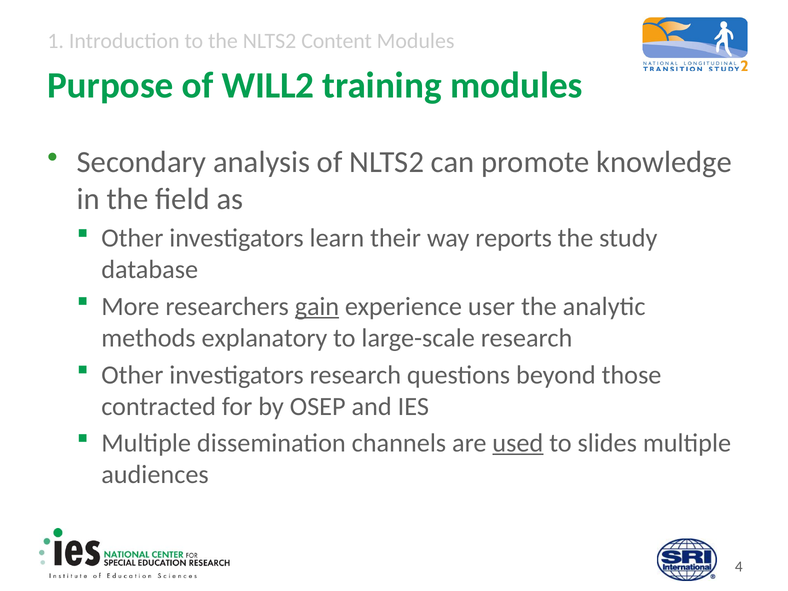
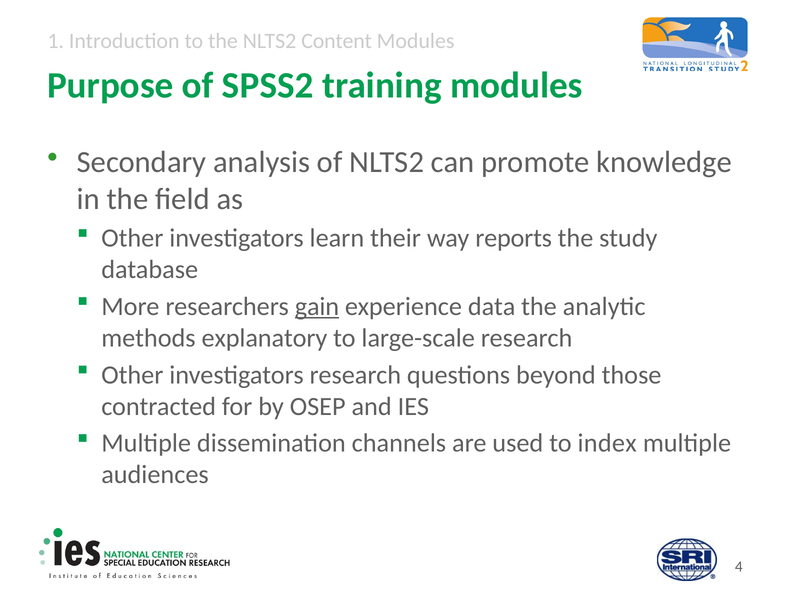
WILL2: WILL2 -> SPSS2 (268, 86)
user: user -> data (492, 307)
used underline: present -> none (518, 443)
slides: slides -> index (607, 443)
